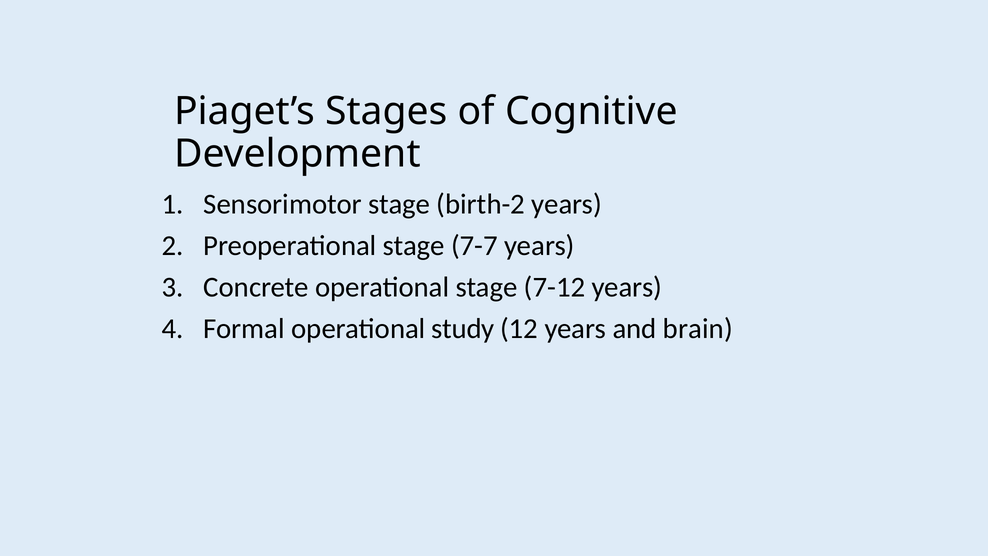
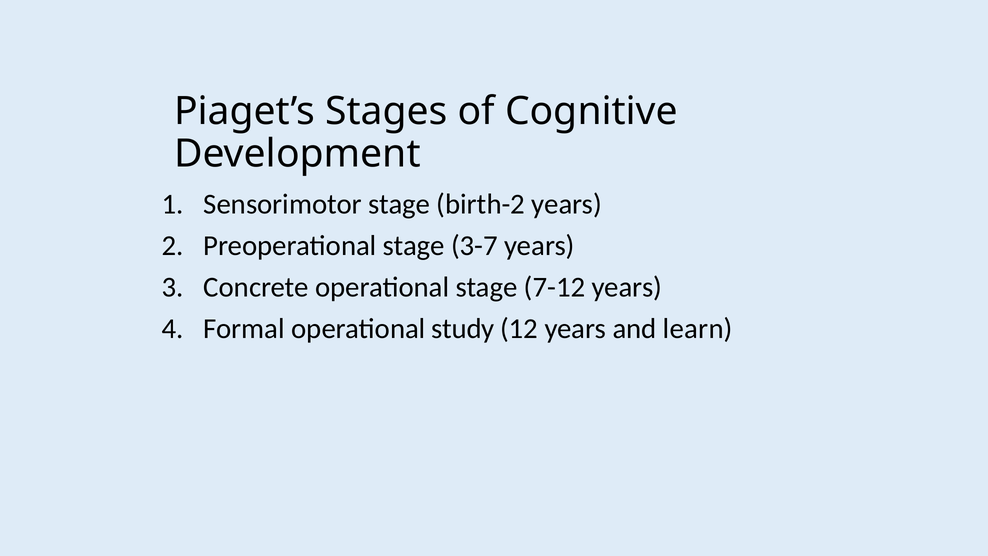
7-7: 7-7 -> 3-7 (475, 246)
brain: brain -> learn (698, 329)
